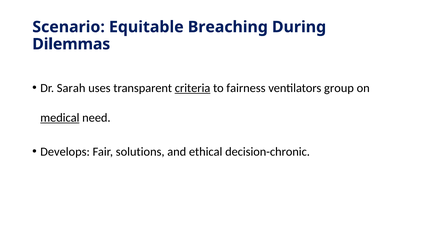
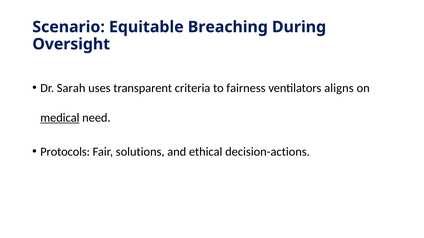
Dilemmas: Dilemmas -> Oversight (71, 44)
criteria underline: present -> none (193, 88)
group: group -> aligns (339, 88)
Develops: Develops -> Protocols (65, 152)
decision-chronic: decision-chronic -> decision-actions (268, 152)
